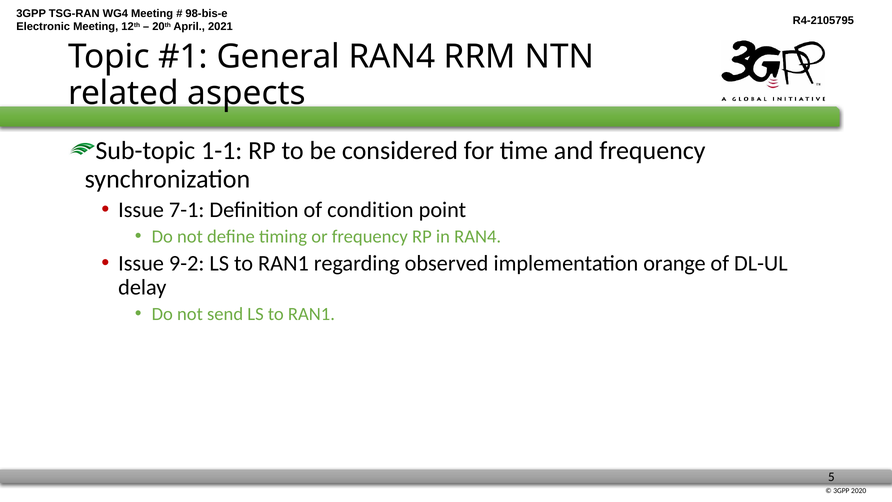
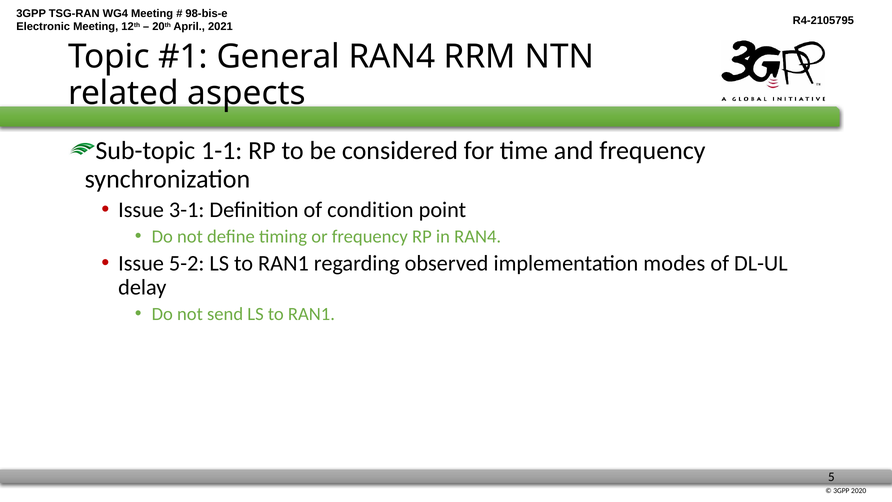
7-1: 7-1 -> 3-1 (187, 210)
9-2: 9-2 -> 5-2 (187, 263)
orange: orange -> modes (674, 263)
